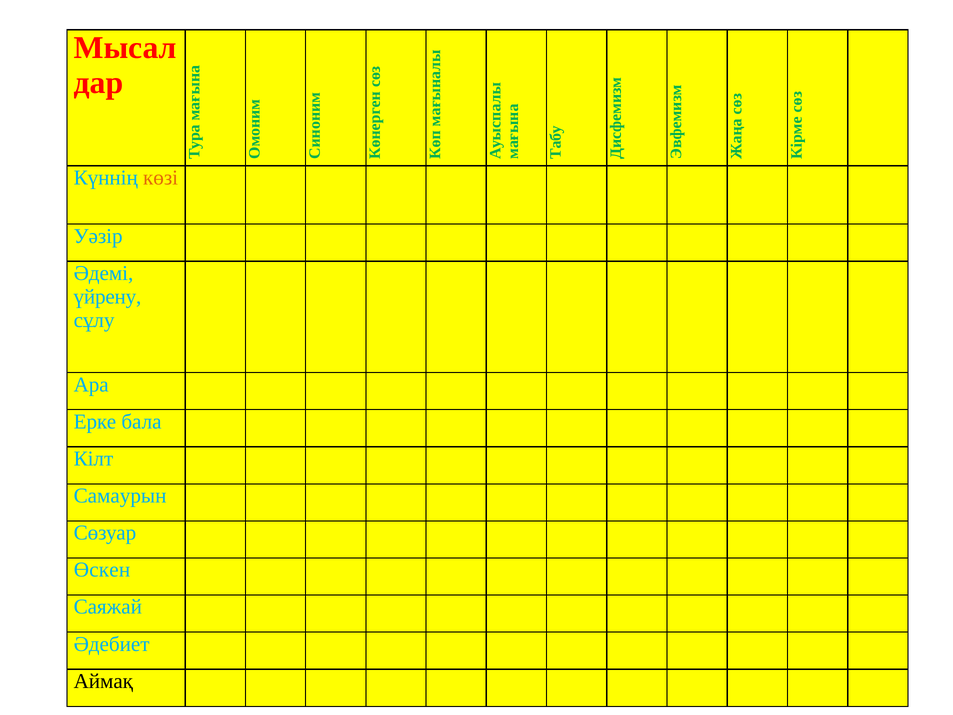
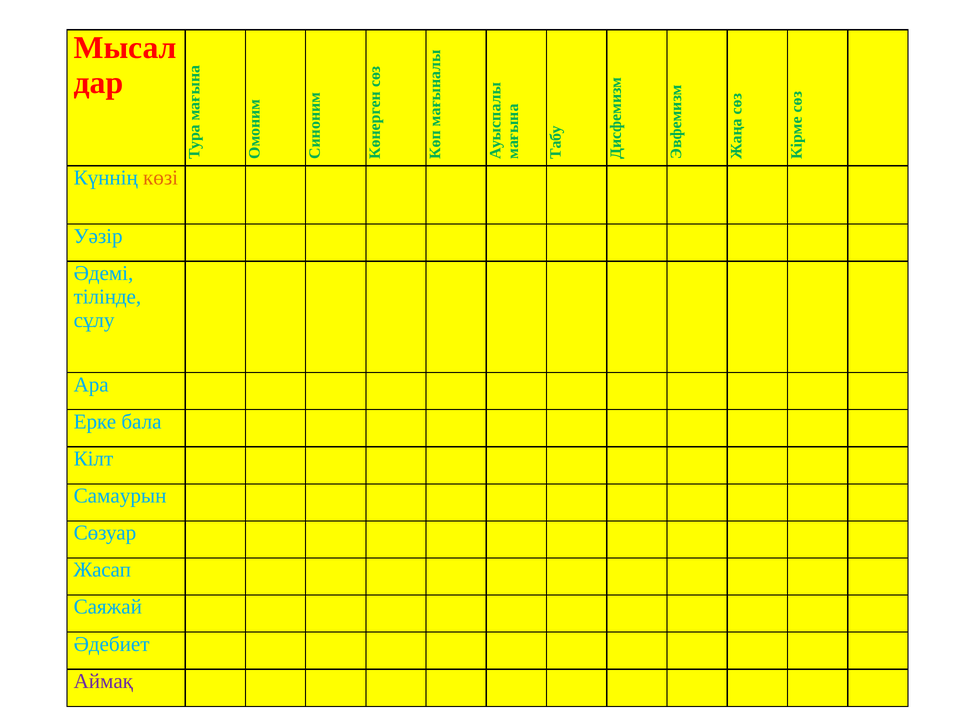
үйрену: үйрену -> тілінде (107, 297)
Өскен: Өскен -> Жасап (102, 570)
Аймақ colour: black -> purple (103, 681)
